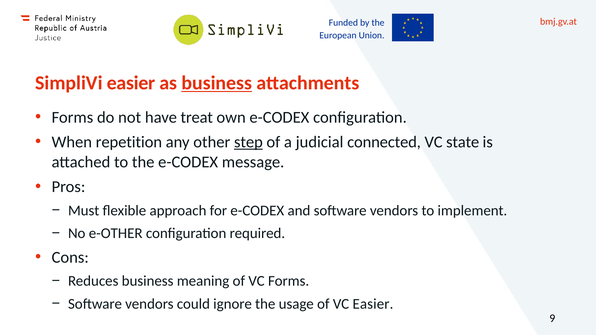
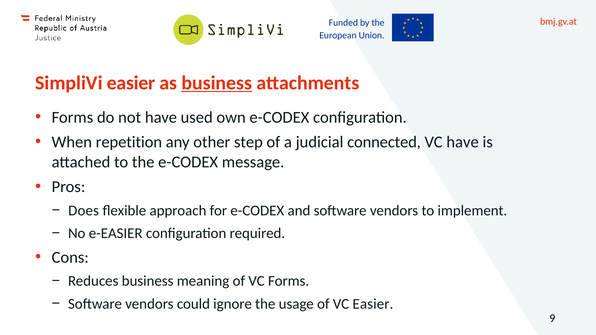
treat: treat -> used (197, 117)
step underline: present -> none (248, 142)
VC state: state -> have (463, 142)
Must: Must -> Does (84, 211)
e-OTHER: e-OTHER -> e-EASIER (116, 234)
